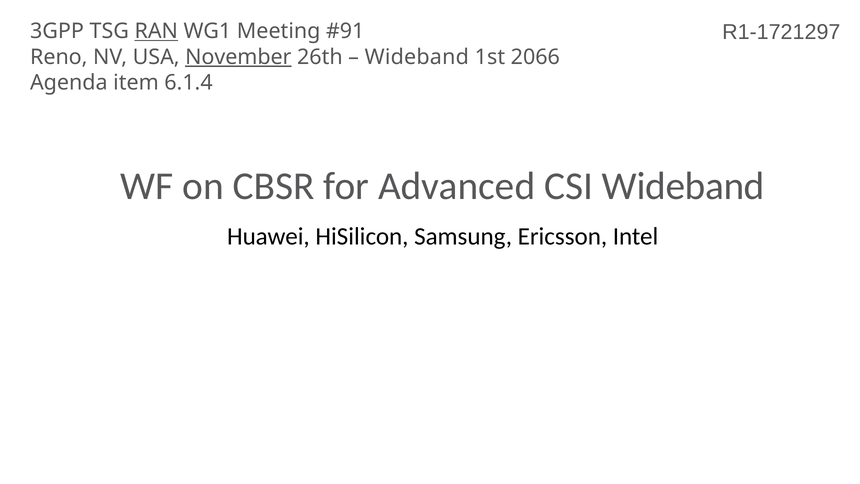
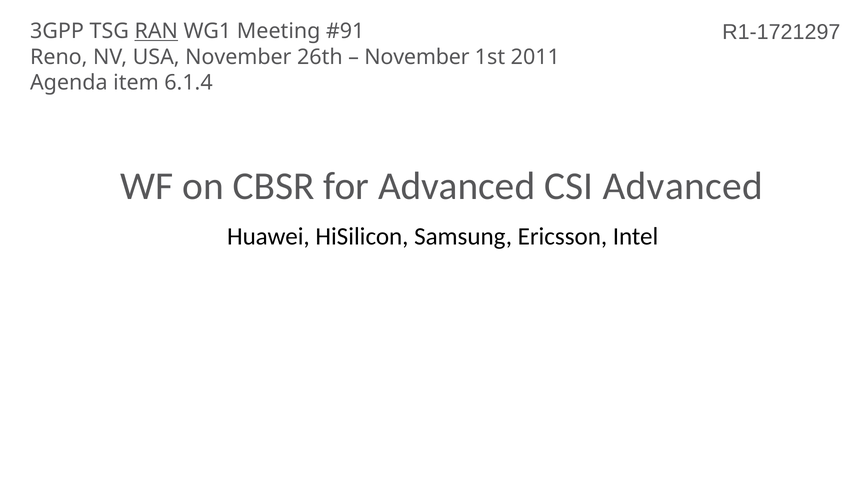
November underline: present -> none (238, 57)
Wideband: Wideband -> November (417, 57)
2066: 2066 -> 2011 (535, 57)
CSI Wideband: Wideband -> Advanced (683, 186)
